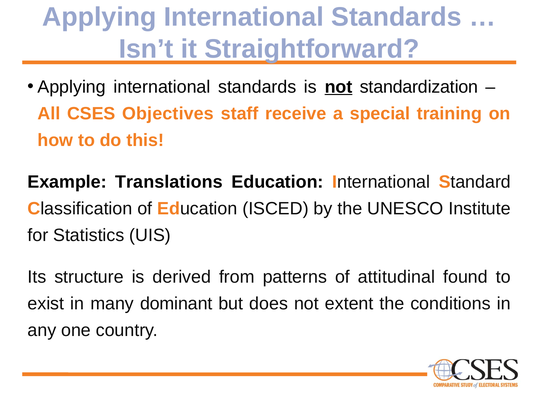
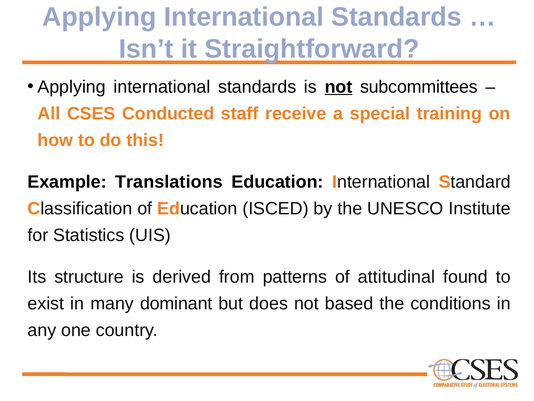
standardization: standardization -> subcommittees (419, 87)
Objectives: Objectives -> Conducted (168, 113)
extent: extent -> based (349, 303)
